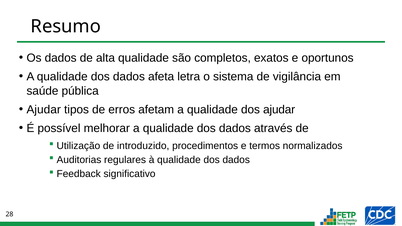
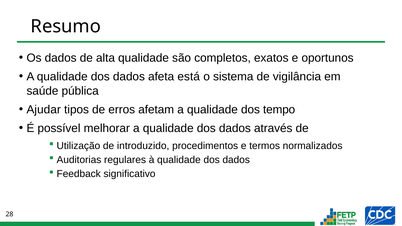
letra: letra -> está (189, 77)
dos ajudar: ajudar -> tempo (279, 110)
